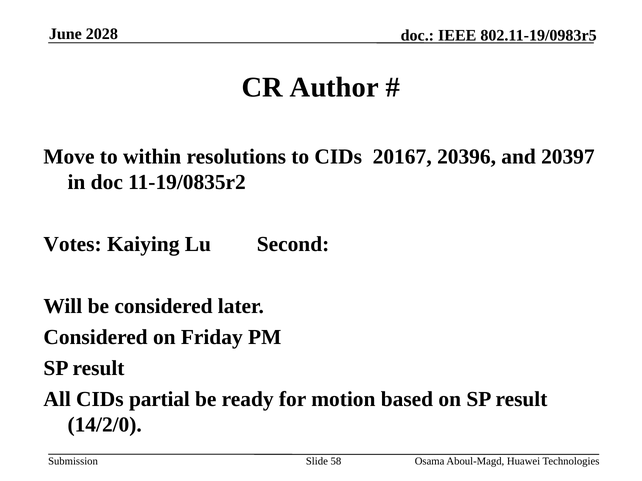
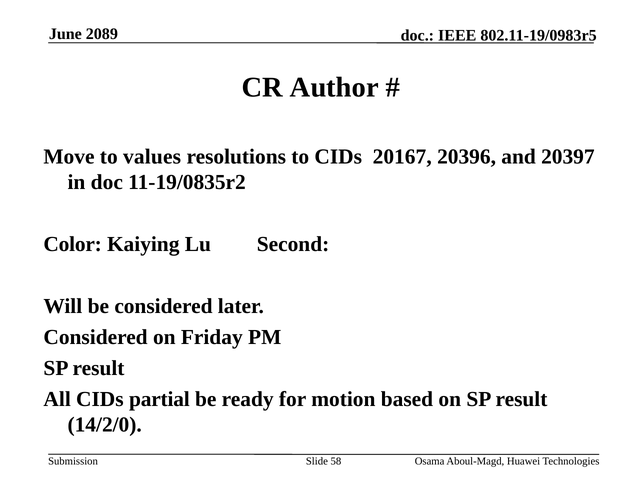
2028: 2028 -> 2089 (102, 34)
within: within -> values (152, 157)
Votes: Votes -> Color (73, 244)
